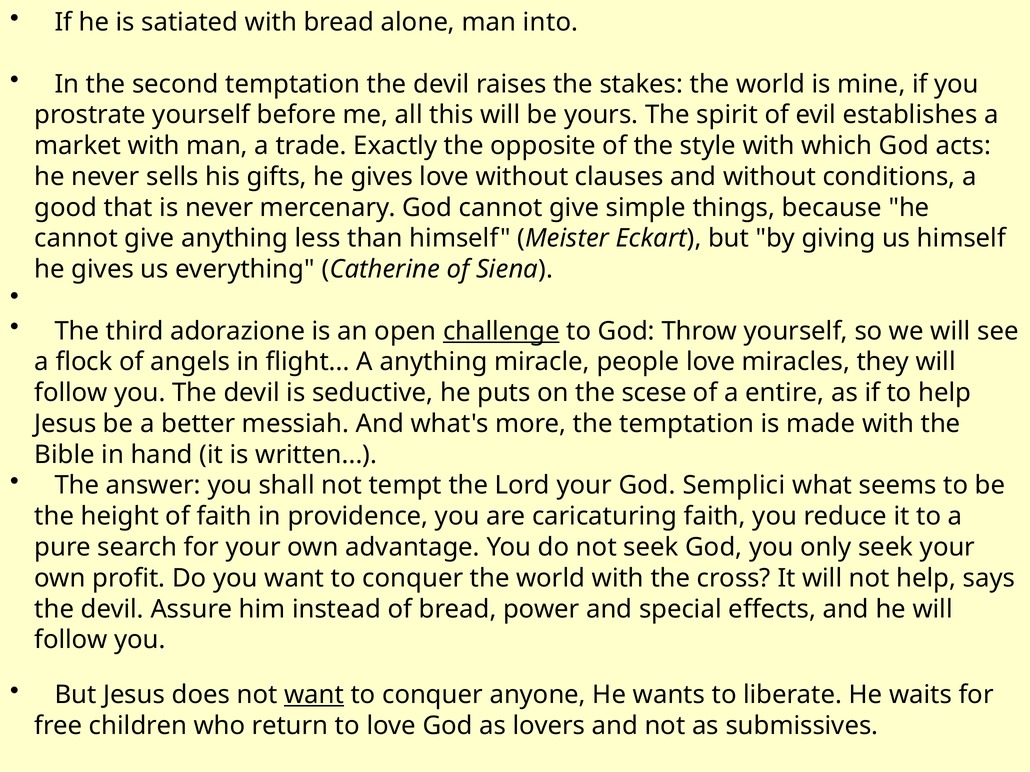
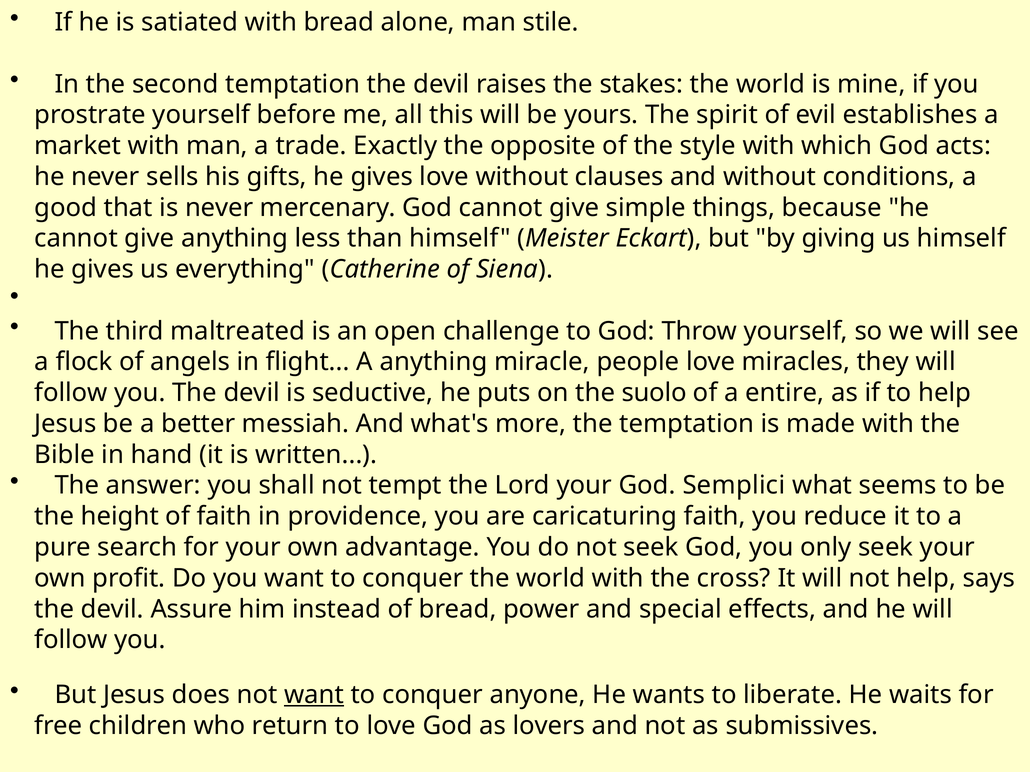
into: into -> stile (551, 22)
adorazione: adorazione -> maltreated (238, 331)
challenge underline: present -> none (501, 331)
scese: scese -> suolo (654, 393)
